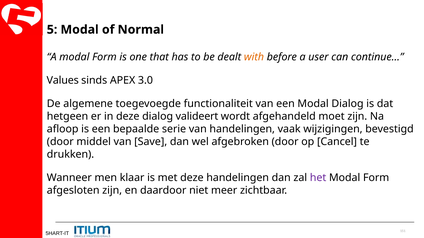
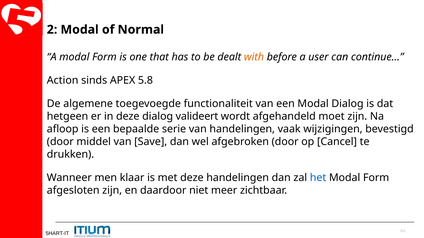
5: 5 -> 2 (52, 30)
Values: Values -> Action (63, 80)
3.0: 3.0 -> 5.8 (145, 80)
het colour: purple -> blue (318, 178)
